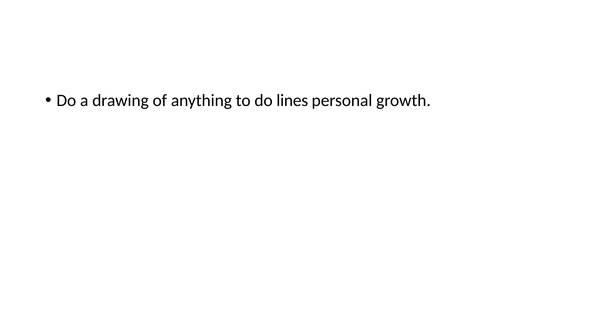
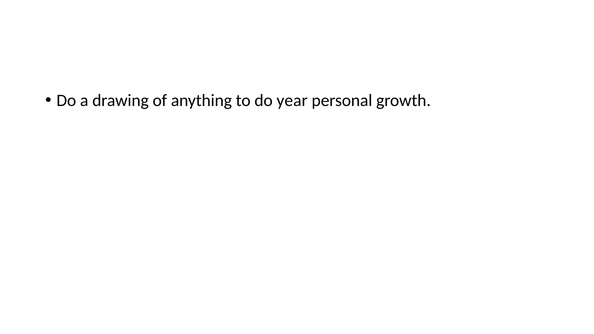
lines: lines -> year (292, 100)
